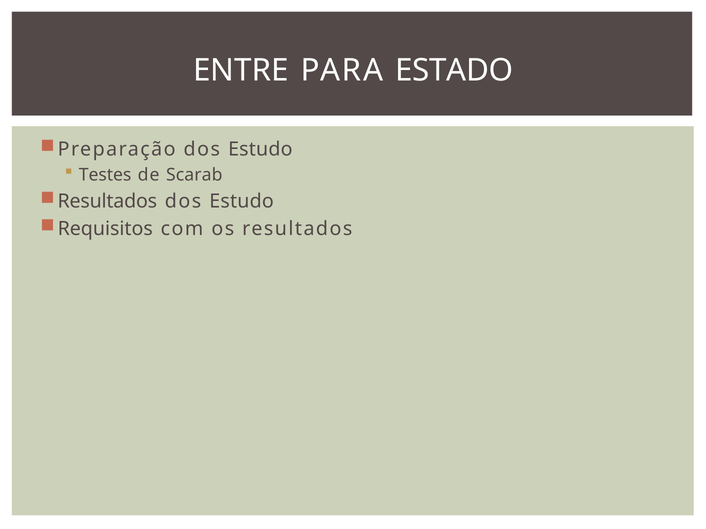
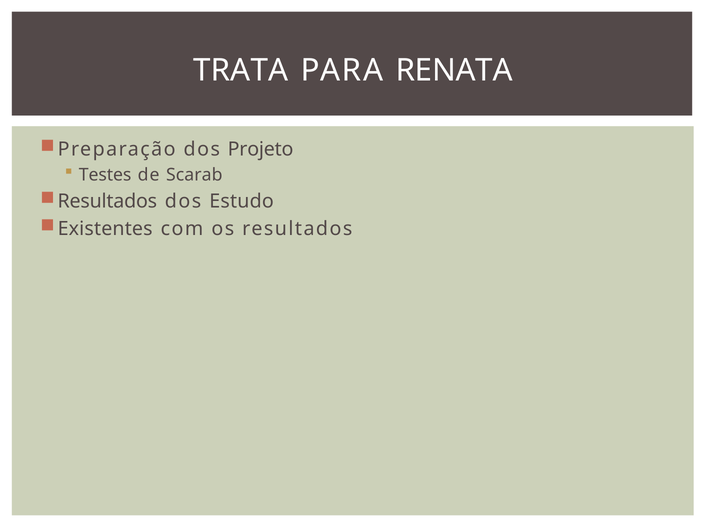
ENTRE: ENTRE -> TRATA (241, 70)
ESTADO: ESTADO -> RENATA (454, 70)
Preparação dos Estudo: Estudo -> Projeto (261, 149)
Requisitos: Requisitos -> Existentes (105, 229)
